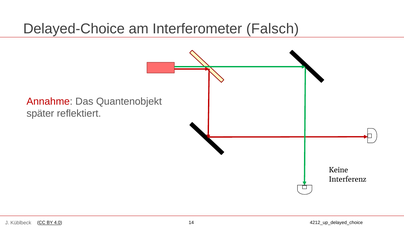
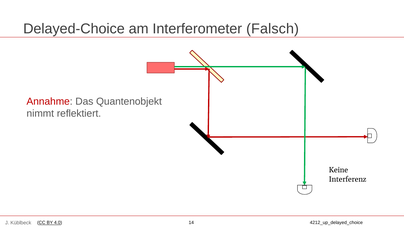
später: später -> nimmt (40, 114)
